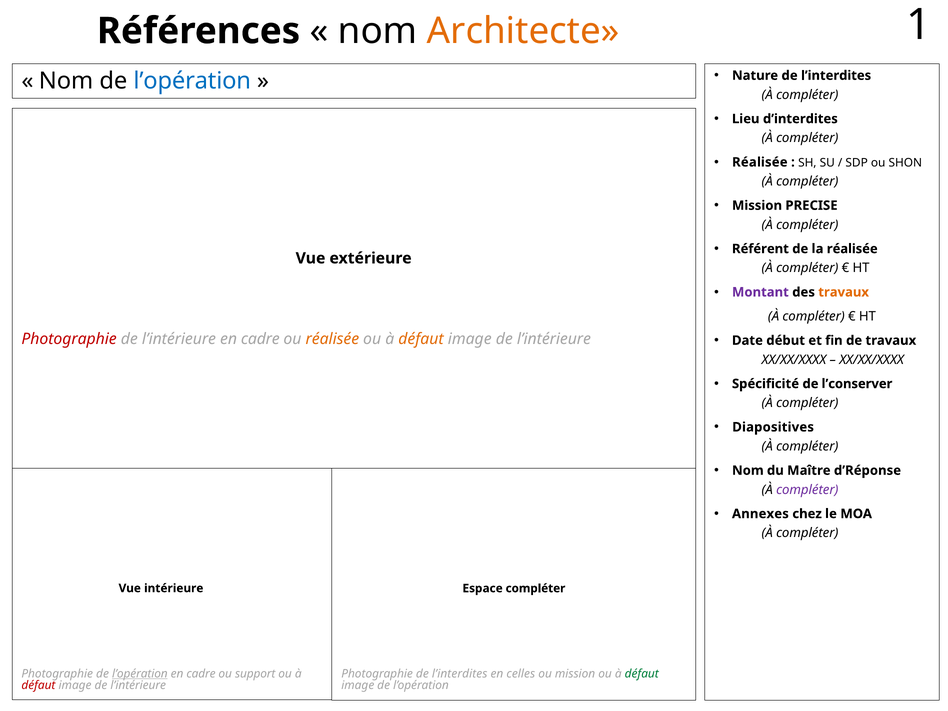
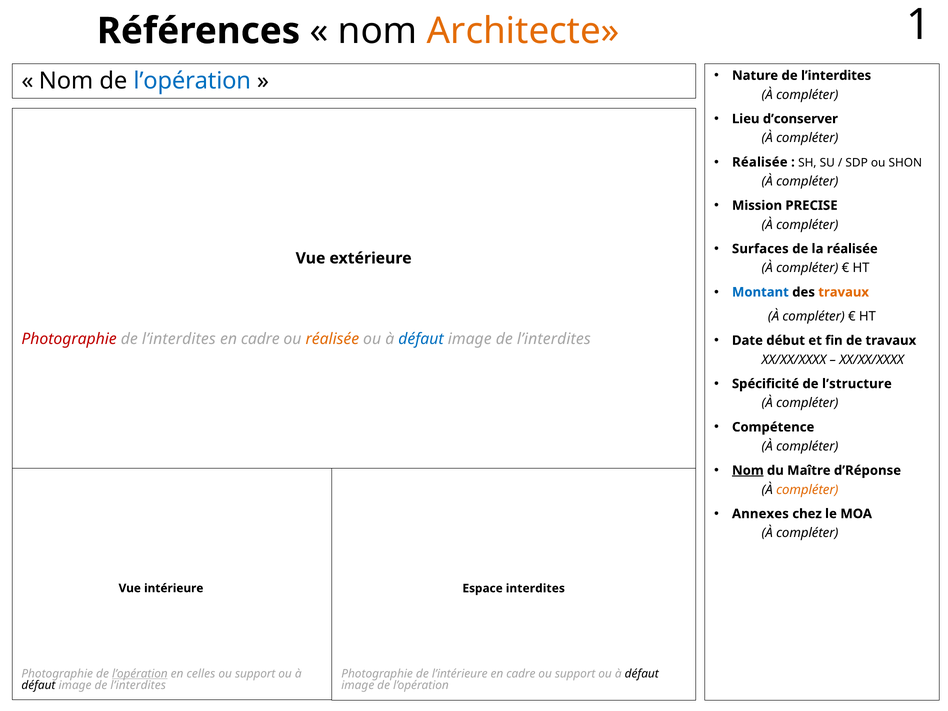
d’interdites: d’interdites -> d’conserver (800, 119)
Référent: Référent -> Surfaces (760, 249)
Montant colour: purple -> blue (760, 292)
l’intérieure: l’intérieure -> l’interdites (179, 339)
défaut colour: orange -> blue (421, 339)
l’intérieure: l’intérieure -> l’interdites (554, 339)
l’conserver: l’conserver -> l’structure (857, 384)
Diapositives: Diapositives -> Compétence (773, 427)
Nom underline: none -> present (748, 470)
compléter colour: purple -> orange (807, 490)
Espace compléter: compléter -> interdites (535, 588)
cadre: cadre -> celles (201, 674)
Photographie de l’interdites: l’interdites -> l’intérieure (460, 674)
celles: celles -> cadre (521, 674)
mission: mission -> support (575, 674)
défaut colour: green -> black (642, 674)
défaut colour: red -> black (38, 685)
l’intérieure: l’intérieure -> l’interdites (138, 685)
